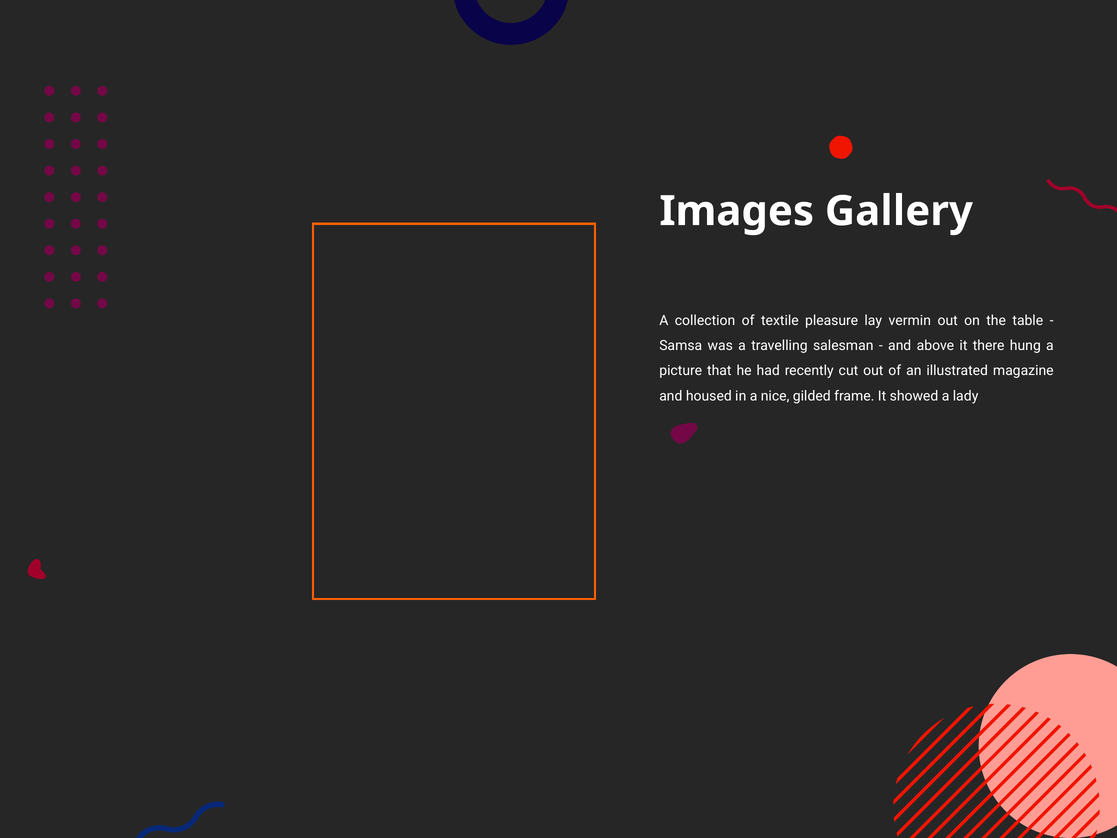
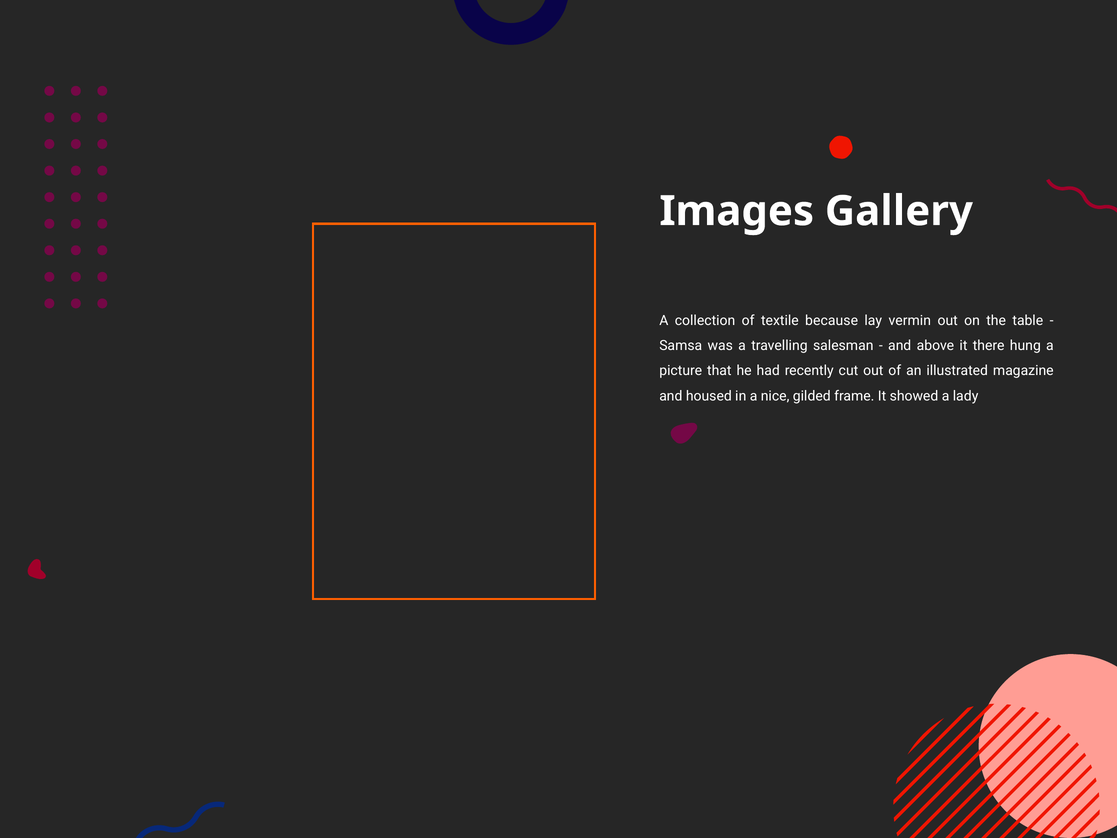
pleasure: pleasure -> because (832, 320)
